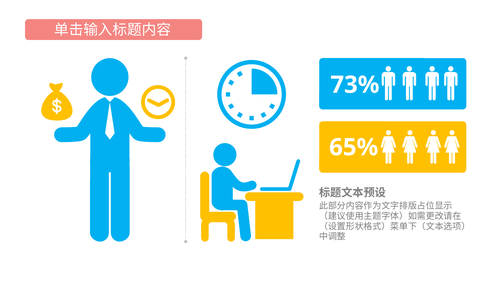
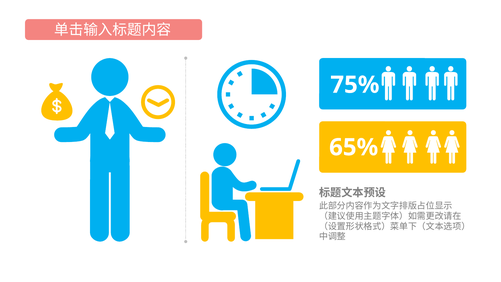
73%: 73% -> 75% (355, 85)
